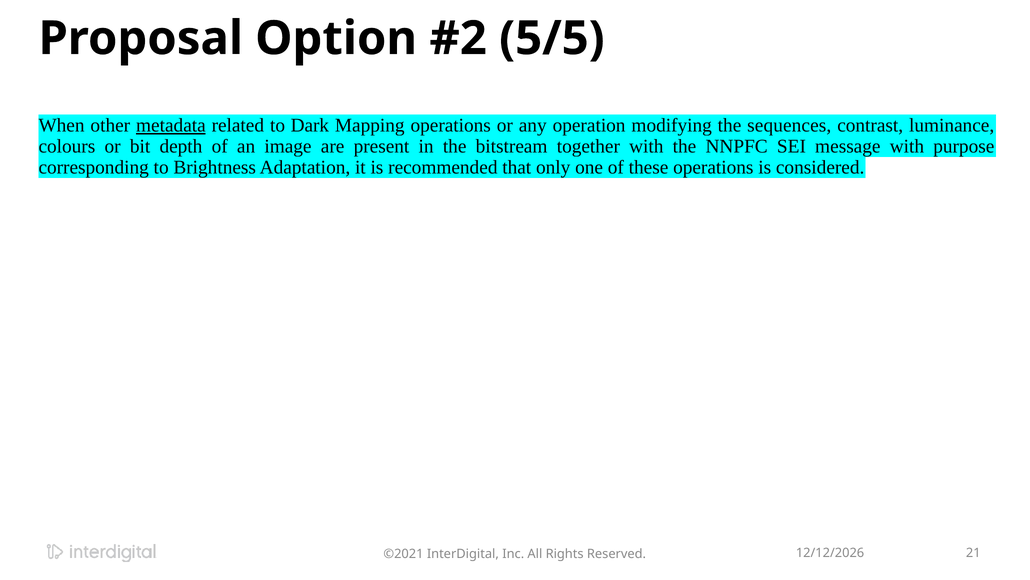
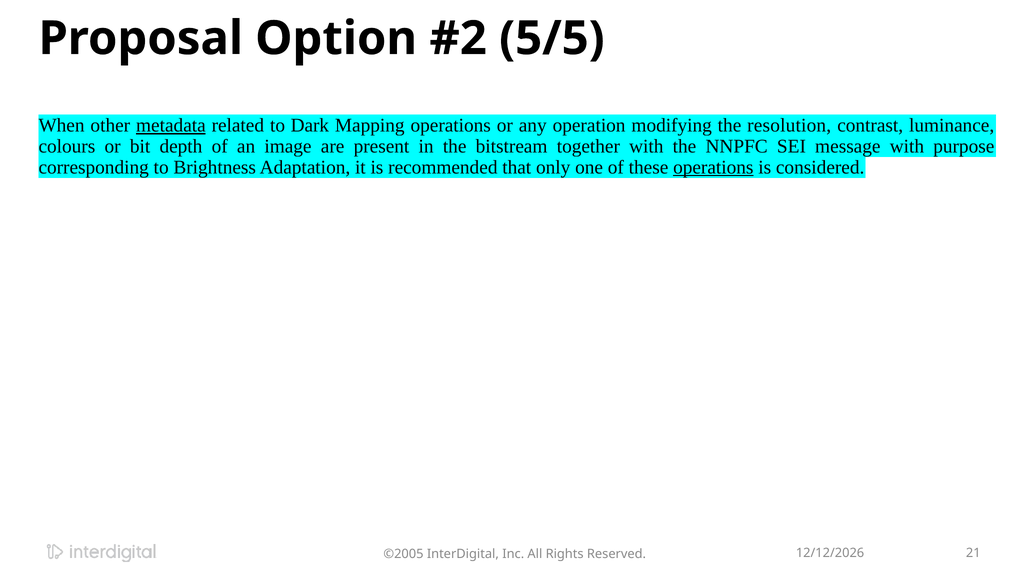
sequences: sequences -> resolution (789, 125)
operations underline: none -> present (713, 167)
©2021: ©2021 -> ©2005 (403, 553)
